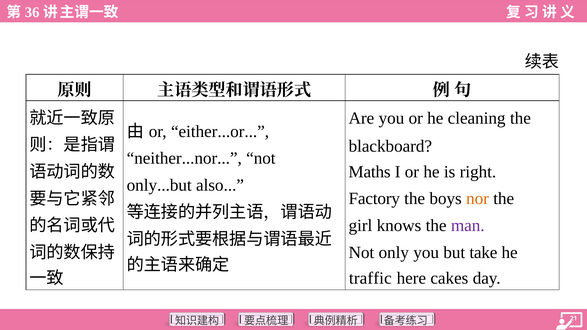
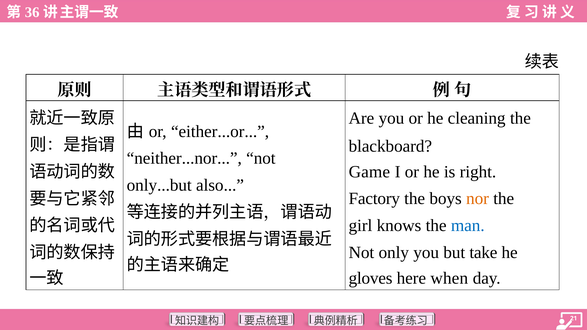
Maths: Maths -> Game (369, 172)
man colour: purple -> blue (468, 226)
traffic: traffic -> gloves (371, 278)
cakes: cakes -> when (449, 278)
